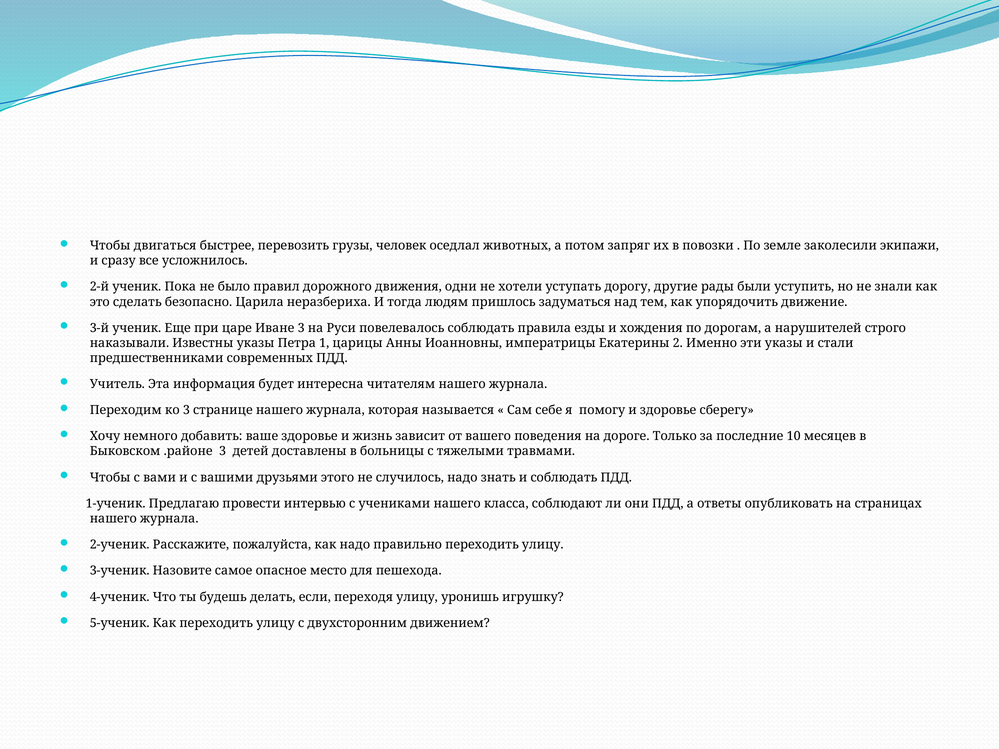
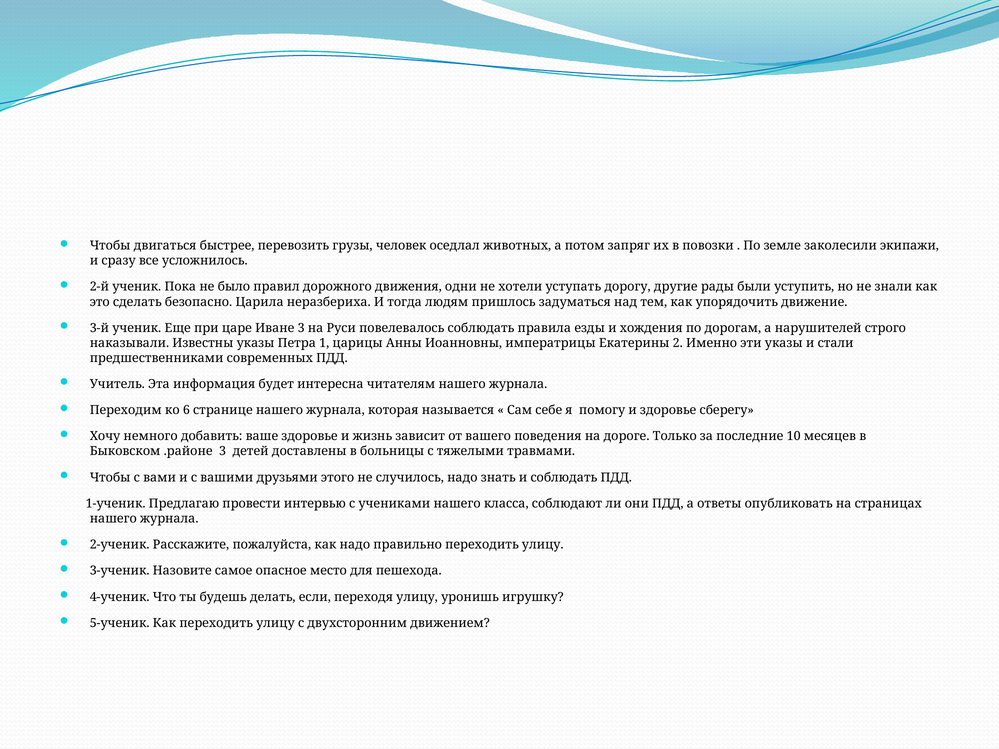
ко 3: 3 -> 6 (186, 410)
